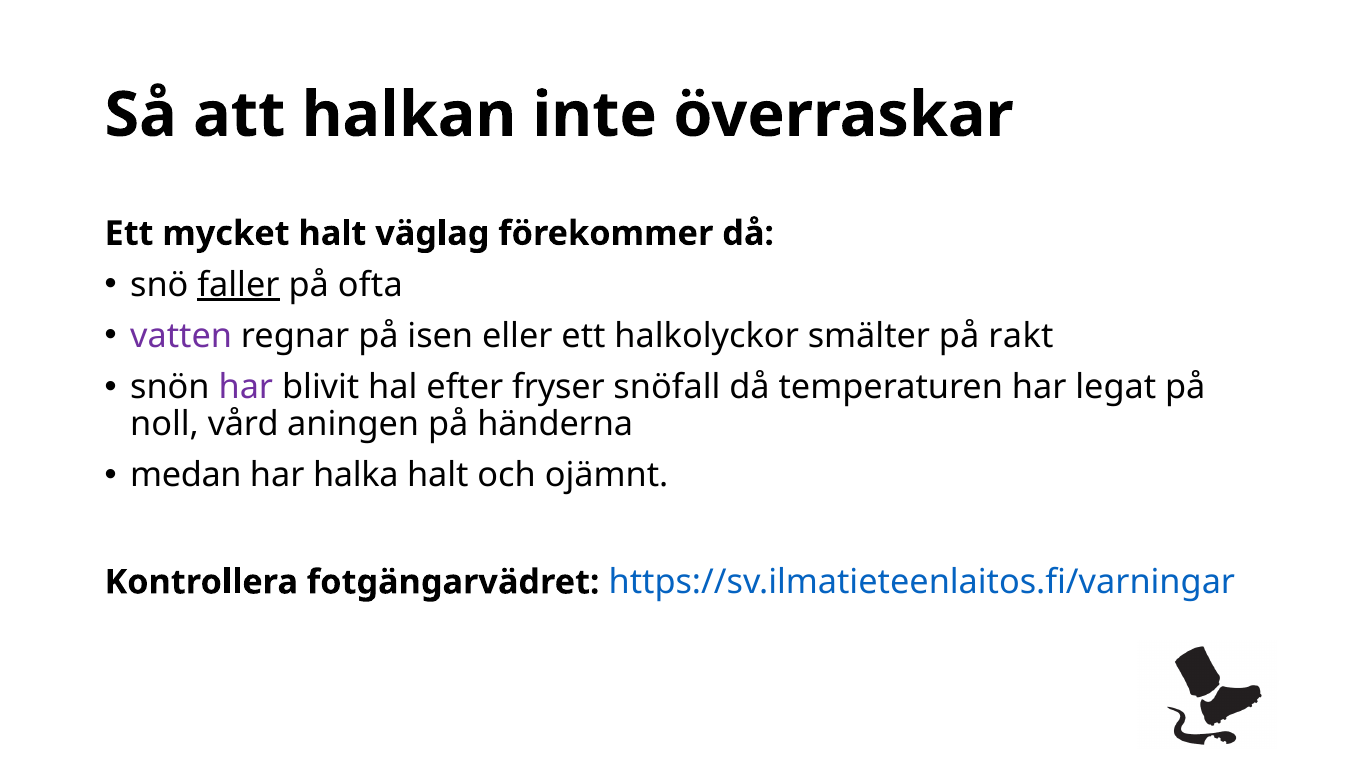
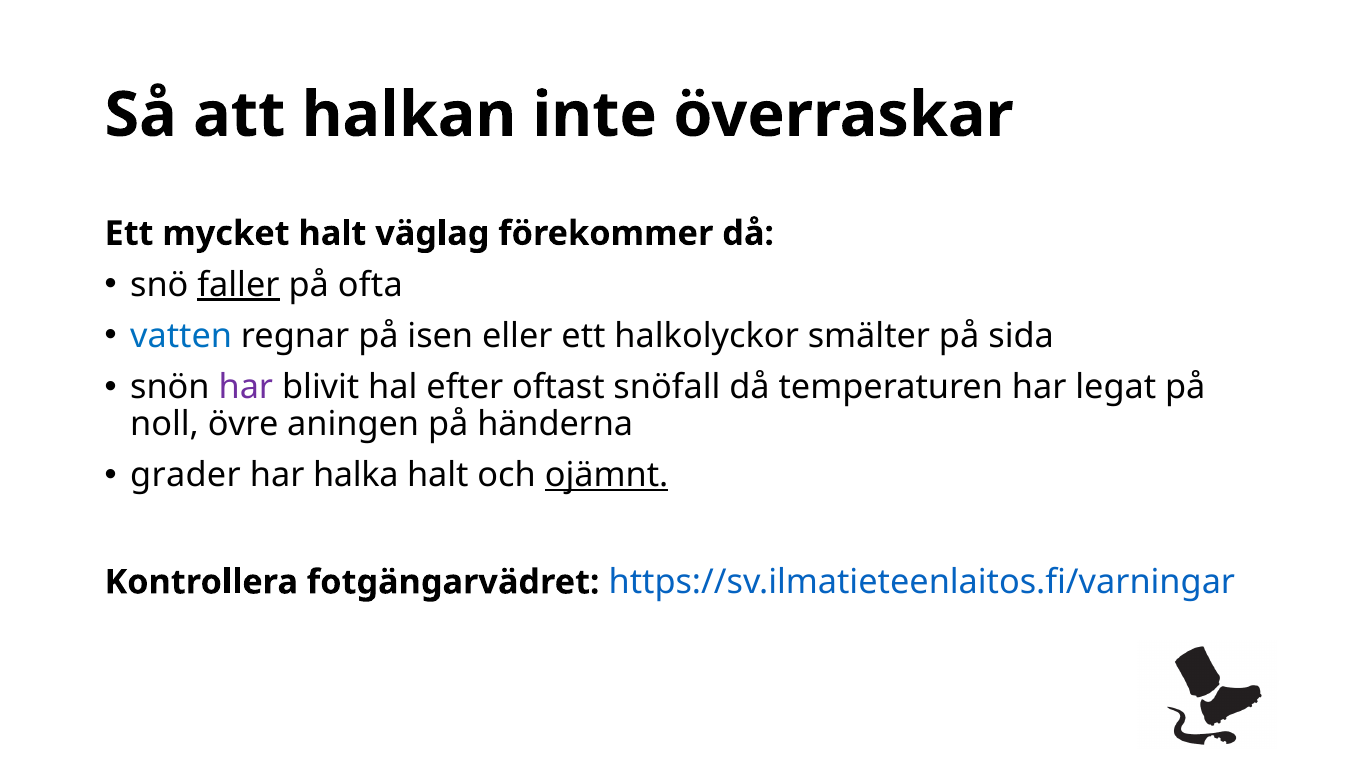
vatten colour: purple -> blue (181, 336)
rakt: rakt -> sida (1021, 336)
fryser: fryser -> oftast (558, 387)
vård: vård -> övre (243, 424)
medan: medan -> grader (186, 476)
ojämnt underline: none -> present (607, 476)
